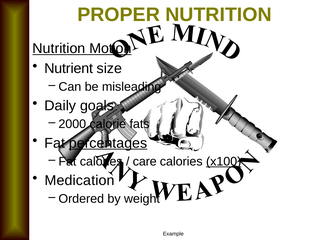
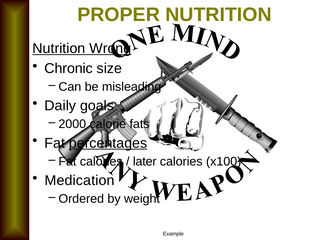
Motion: Motion -> Wrong (110, 48)
Nutrient: Nutrient -> Chronic (69, 68)
care: care -> later (145, 161)
x100 underline: present -> none (224, 161)
